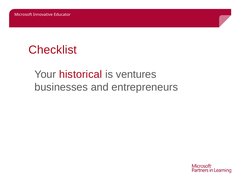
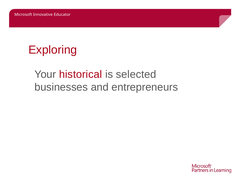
Checklist: Checklist -> Exploring (53, 50)
ventures: ventures -> selected (136, 74)
